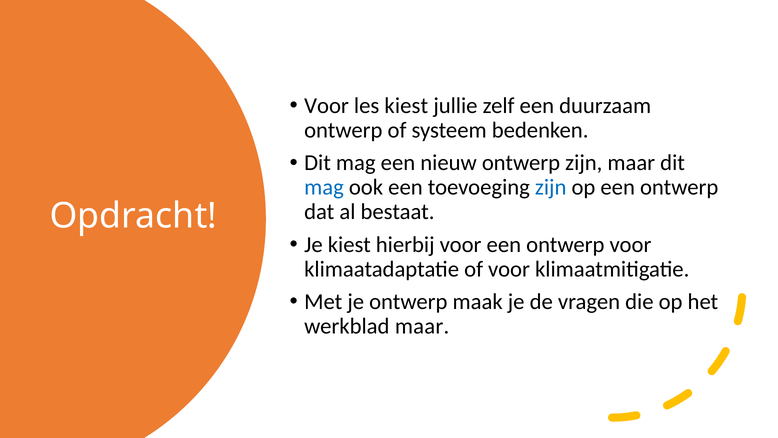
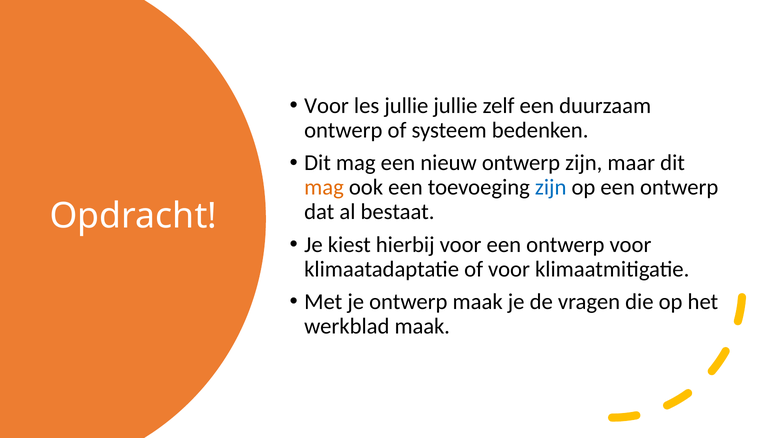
les kiest: kiest -> jullie (406, 106)
mag colour: blue -> orange (324, 187)
werkblad maar: maar -> maak (422, 326)
